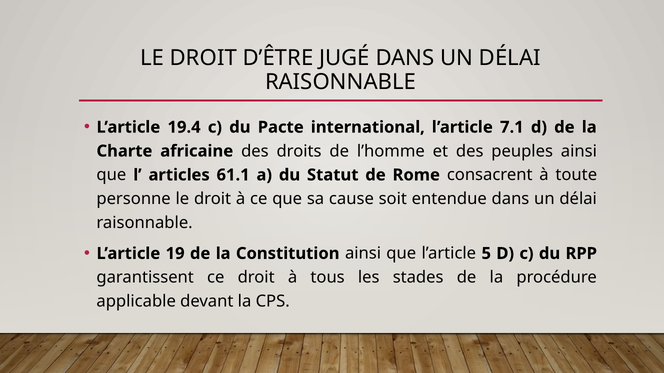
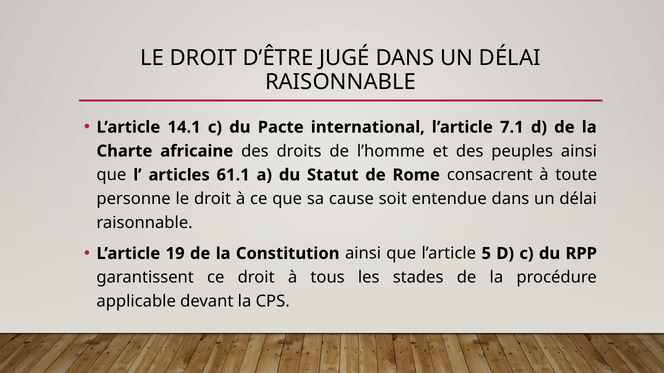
19.4: 19.4 -> 14.1 (184, 127)
